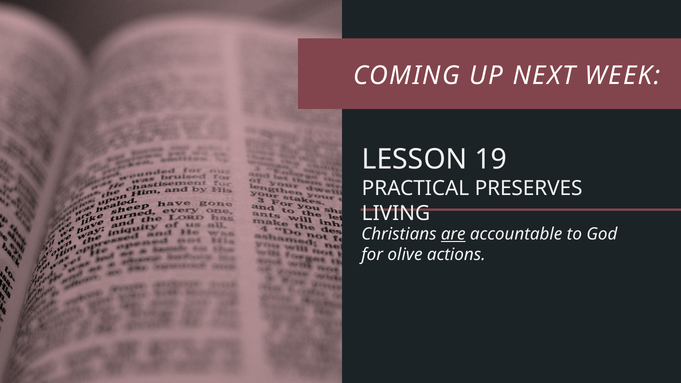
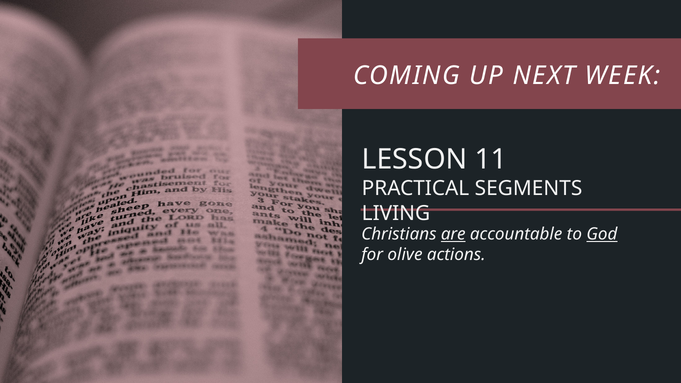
19: 19 -> 11 (491, 159)
PRESERVES: PRESERVES -> SEGMENTS (529, 188)
God underline: none -> present (602, 234)
